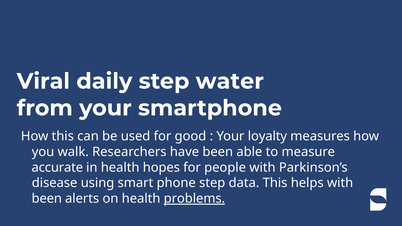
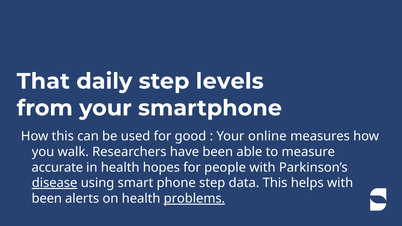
Viral: Viral -> That (43, 81)
water: water -> levels (230, 81)
loyalty: loyalty -> online (267, 136)
disease underline: none -> present (55, 183)
